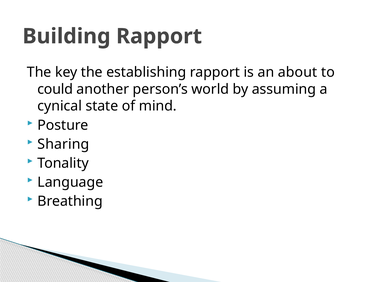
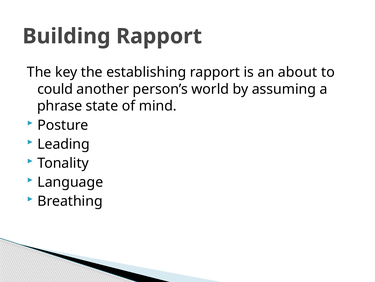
cynical: cynical -> phrase (60, 106)
Sharing: Sharing -> Leading (64, 144)
